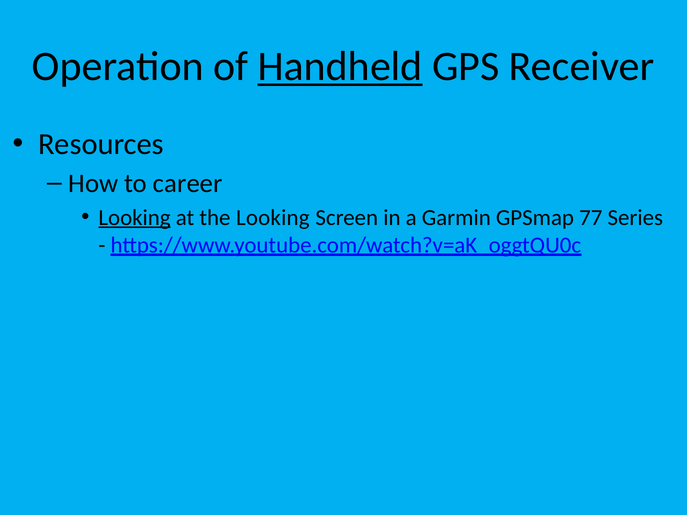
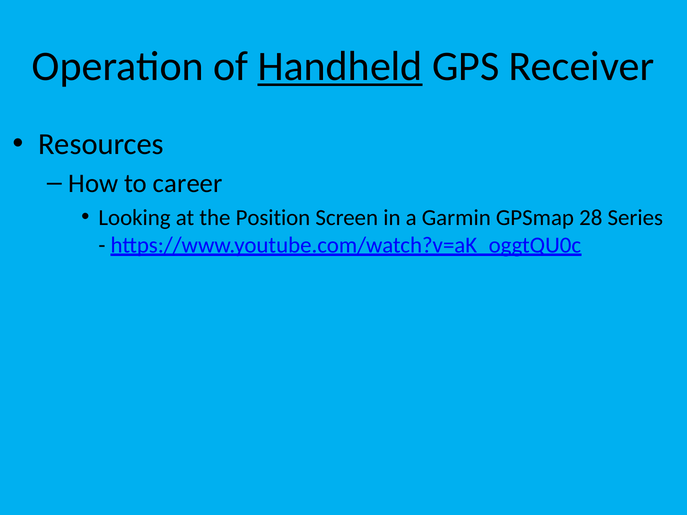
Looking underline: present -> none (135, 218)
the Looking: Looking -> Position (273, 218)
77: 77 -> 28 (591, 218)
